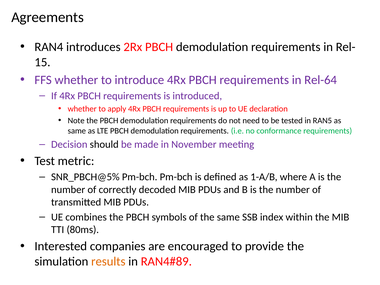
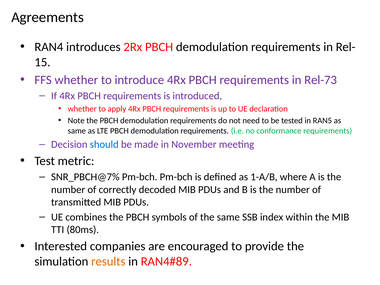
Rel-64: Rel-64 -> Rel-73 (321, 80)
should colour: black -> blue (104, 144)
SNR_PBCH@5%: SNR_PBCH@5% -> SNR_PBCH@7% (85, 177)
